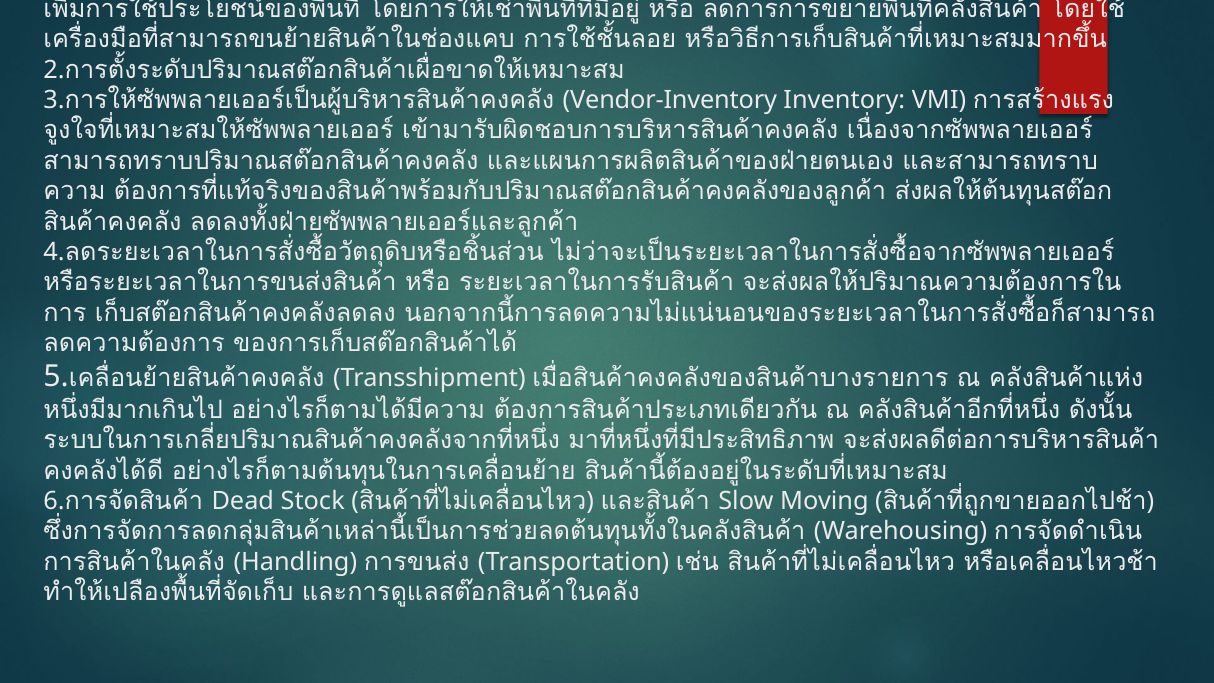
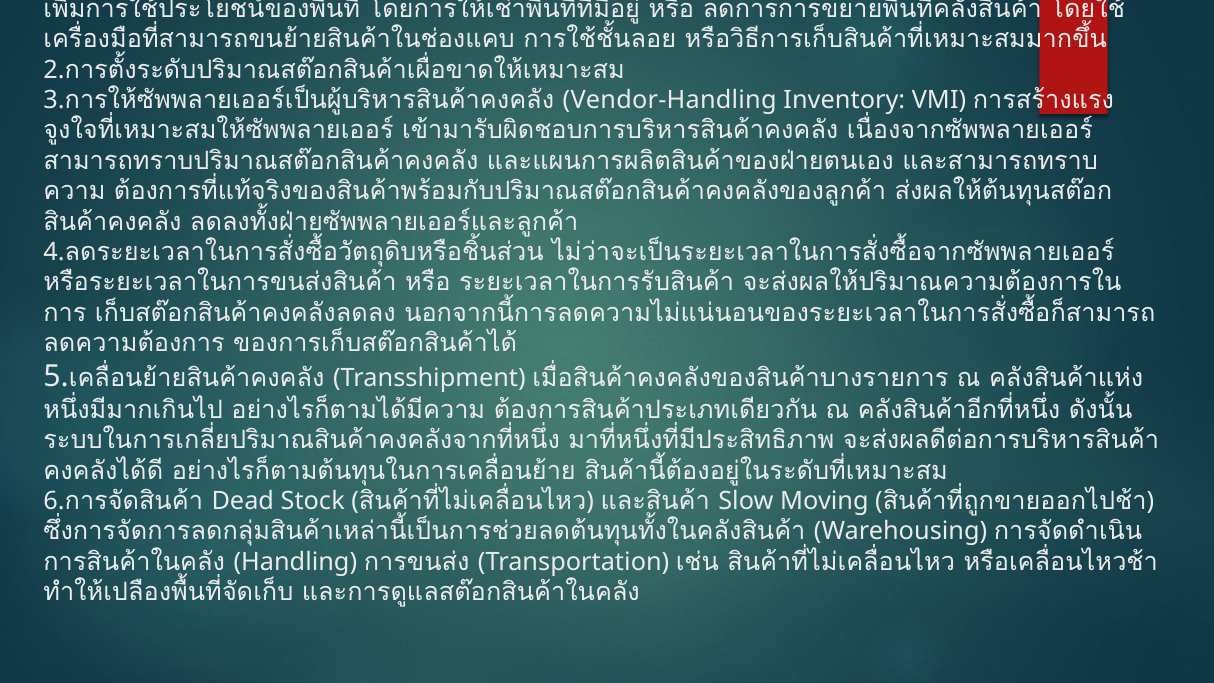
Vendor-Inventory: Vendor-Inventory -> Vendor-Handling (670, 100)
